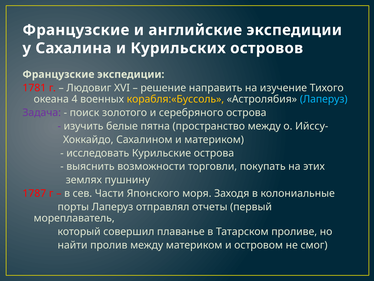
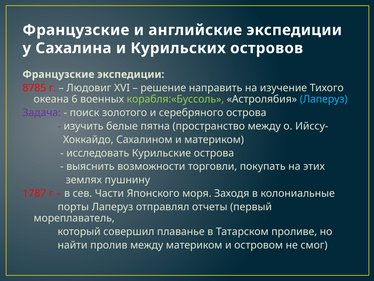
1781: 1781 -> 8785 (34, 88)
4: 4 -> 6 (75, 99)
корабля:«Буссоль colour: yellow -> light green (175, 99)
